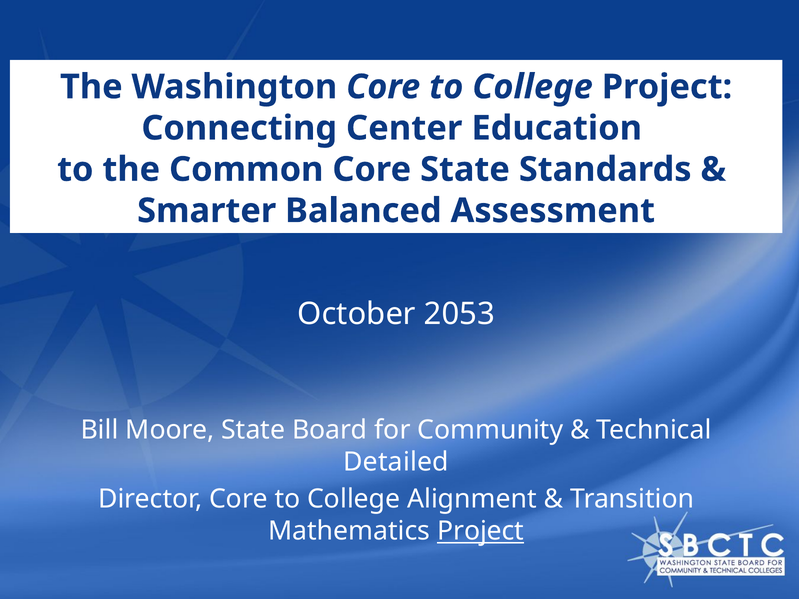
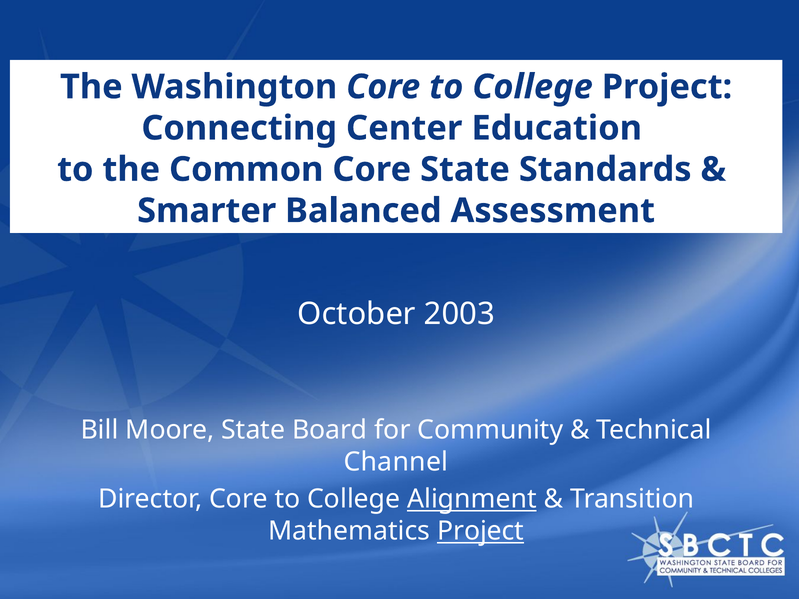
2053: 2053 -> 2003 (459, 314)
Detailed: Detailed -> Channel (396, 462)
Alignment underline: none -> present (472, 499)
